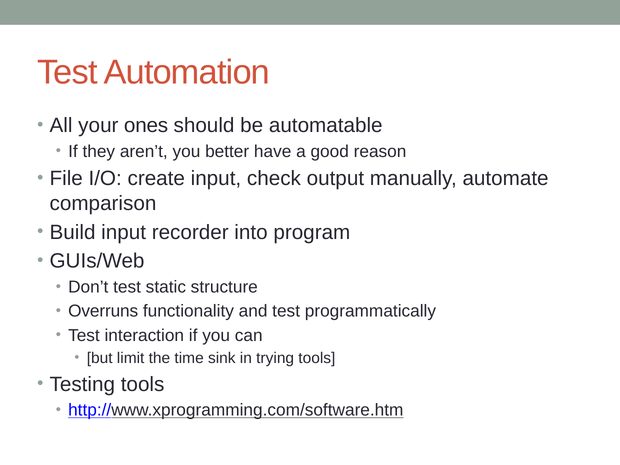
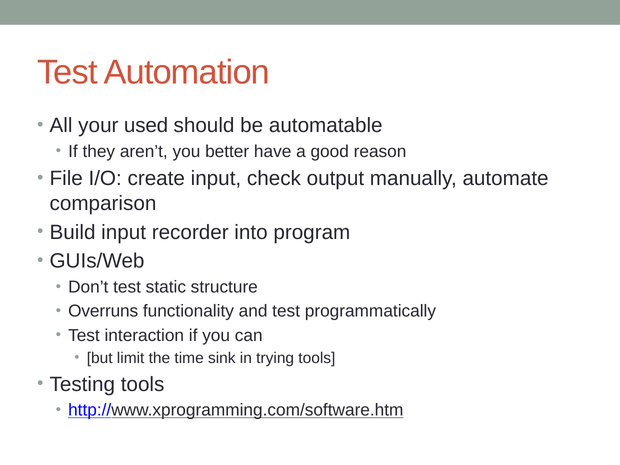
ones: ones -> used (146, 125)
